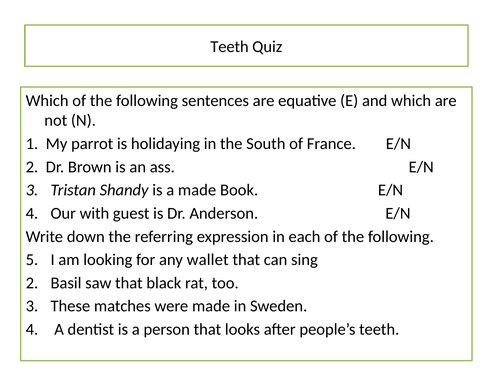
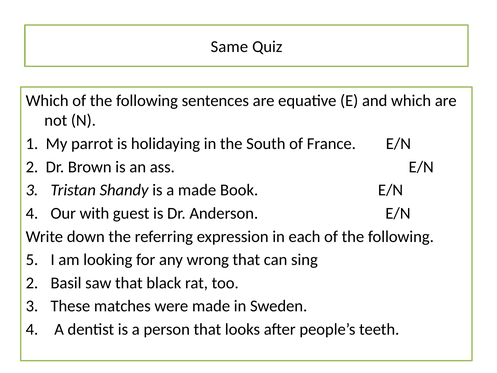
Teeth: Teeth -> Same (229, 47)
wallet: wallet -> wrong (208, 260)
